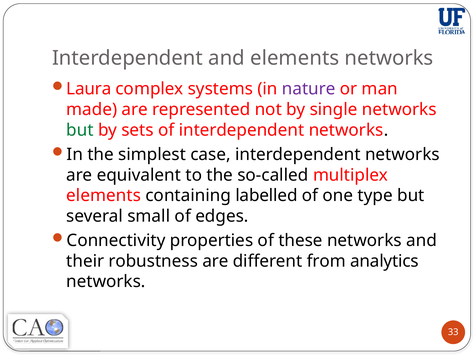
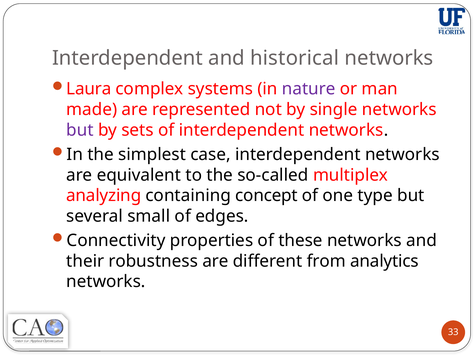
and elements: elements -> historical (295, 58)
but colour: green -> purple (80, 130)
elements: elements -> analyzing (104, 195)
labelled: labelled -> concept (266, 195)
